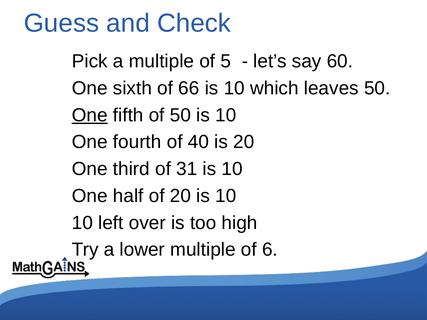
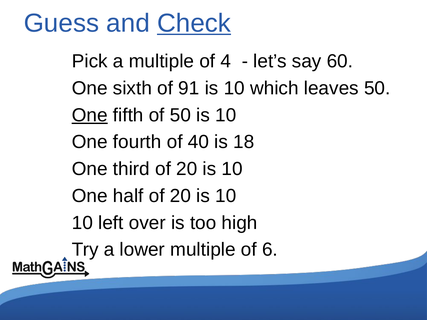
Check underline: none -> present (194, 23)
5: 5 -> 4 (226, 61)
66: 66 -> 91 (189, 88)
is 20: 20 -> 18 (244, 142)
third of 31: 31 -> 20 (187, 169)
